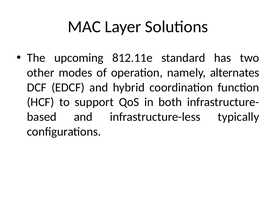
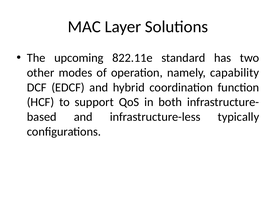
812.11e: 812.11e -> 822.11e (132, 58)
alternates: alternates -> capability (235, 73)
